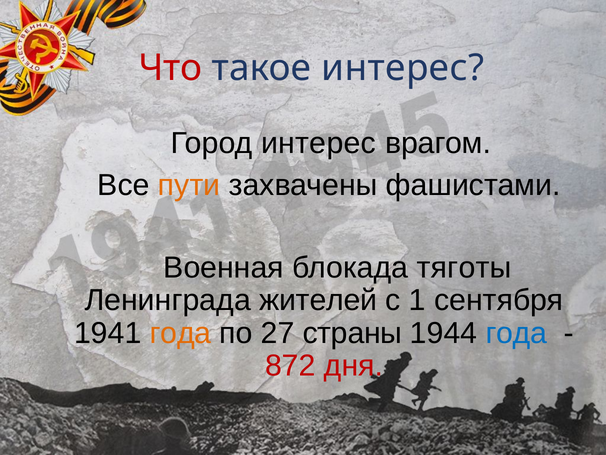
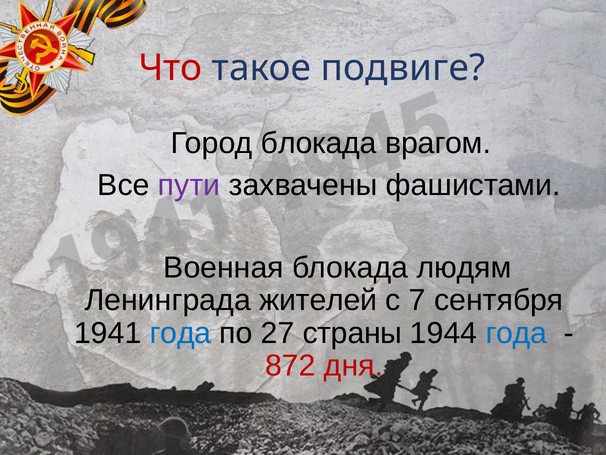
такое интерес: интерес -> подвиге (403, 68)
Город интерес: интерес -> блокада (319, 143)
пути colour: orange -> purple (189, 185)
тяготы: тяготы -> людям (464, 267)
1: 1 -> 7 (417, 300)
года colour: orange -> blue (180, 333)
